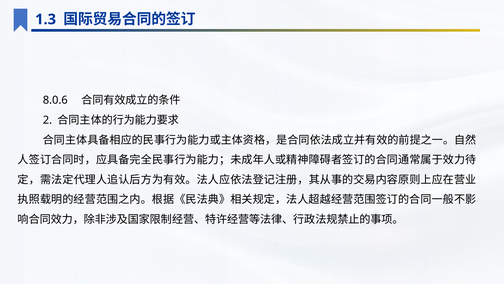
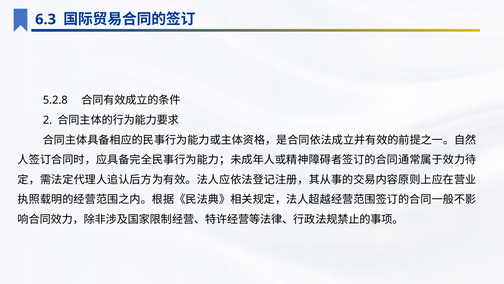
1.3: 1.3 -> 6.3 (46, 19)
8.0.6: 8.0.6 -> 5.2.8 (55, 100)
